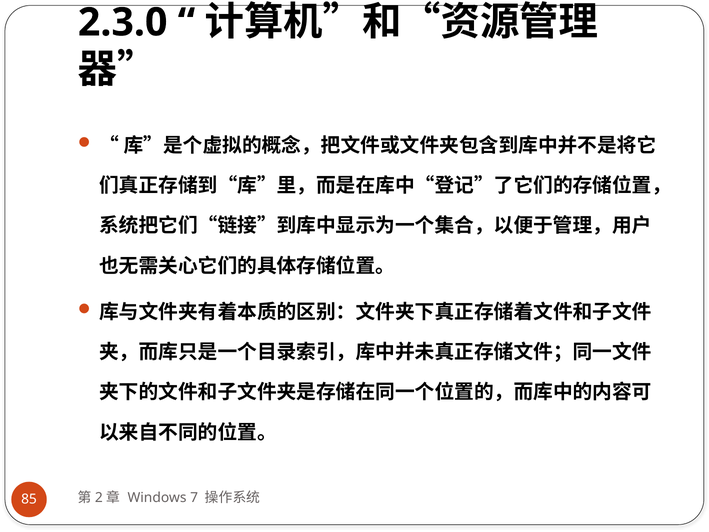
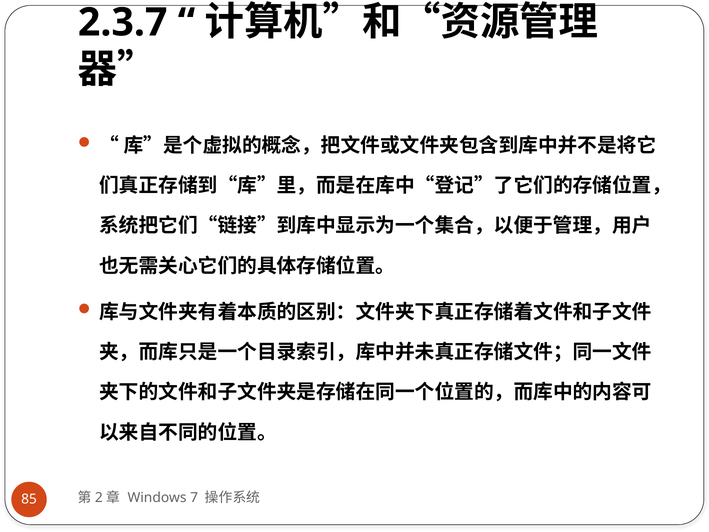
2.3.0: 2.3.0 -> 2.3.7 (123, 22)
